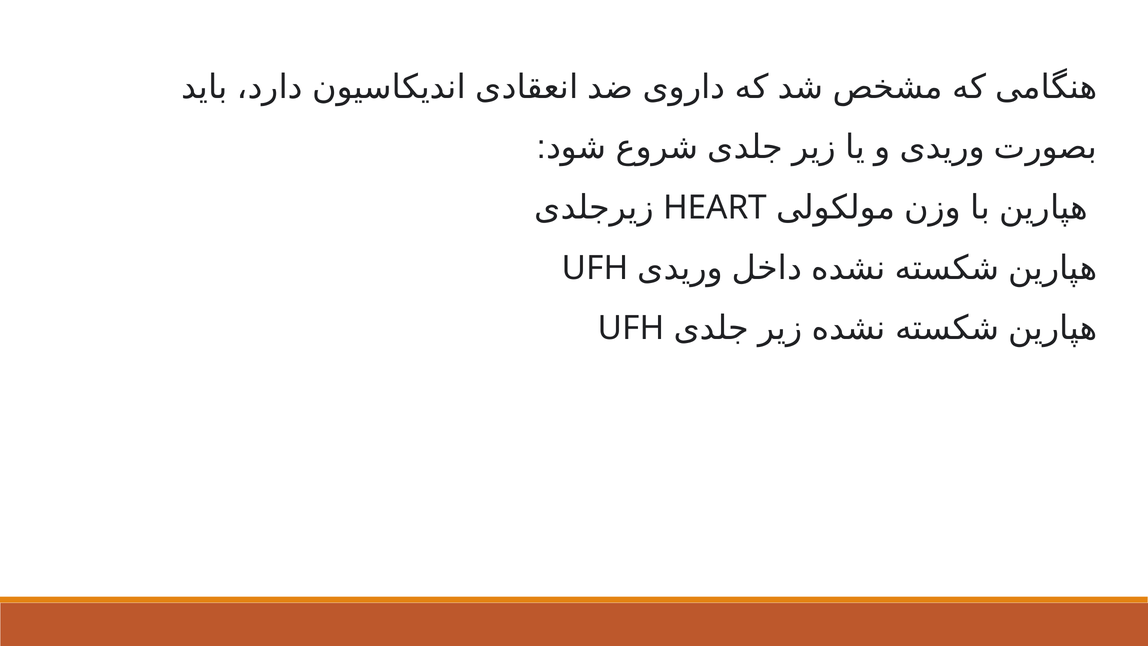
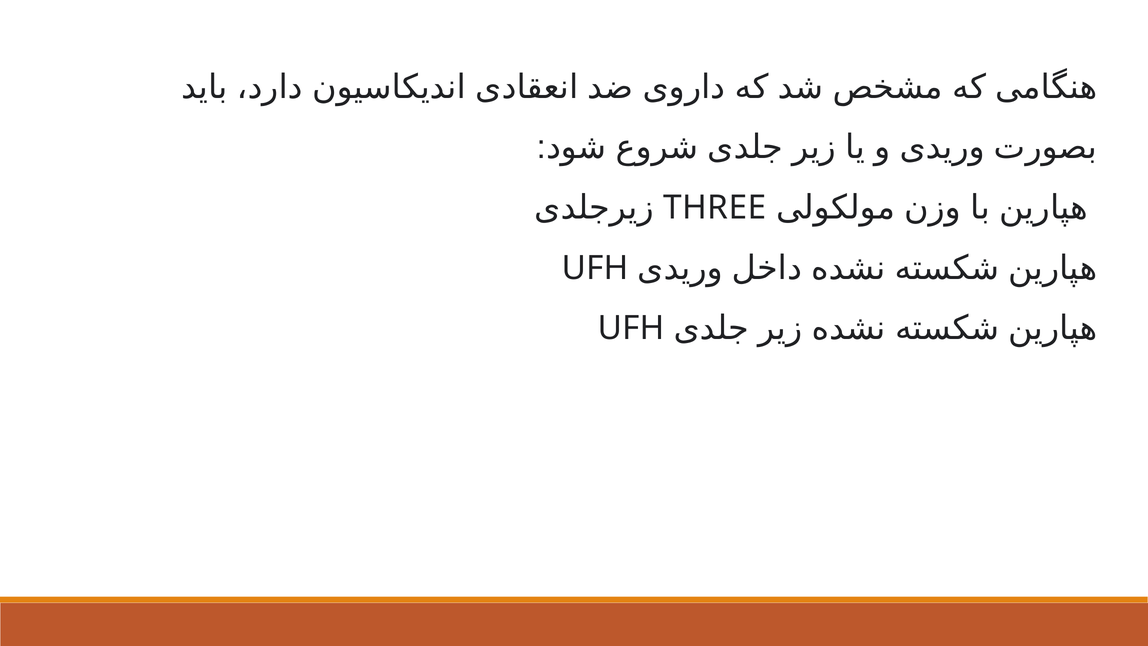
HEART: HEART -> THREE (715, 208)
